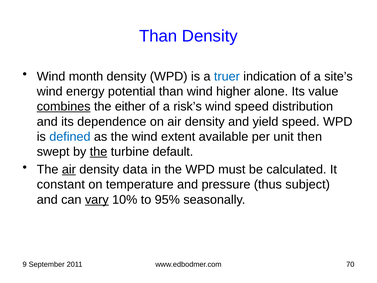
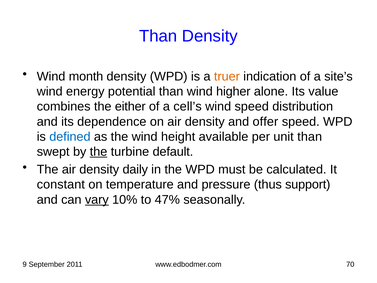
truer colour: blue -> orange (227, 76)
combines underline: present -> none (64, 106)
risk’s: risk’s -> cell’s (188, 106)
yield: yield -> offer (265, 122)
extent: extent -> height (178, 137)
unit then: then -> than (310, 137)
air underline: present -> none (69, 169)
data: data -> daily (135, 169)
subject: subject -> support (308, 184)
95%: 95% -> 47% (167, 199)
